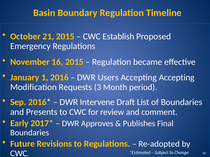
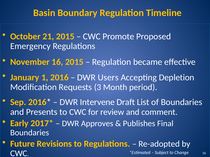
Establish: Establish -> Promote (118, 36)
Accepting Accepting: Accepting -> Depletion (177, 78)
